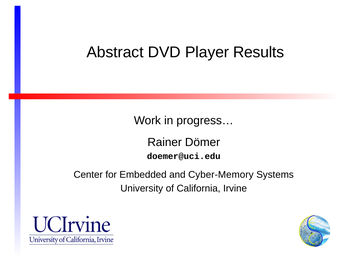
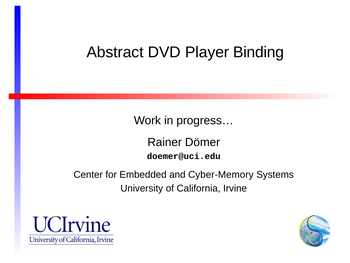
Results: Results -> Binding (259, 52)
